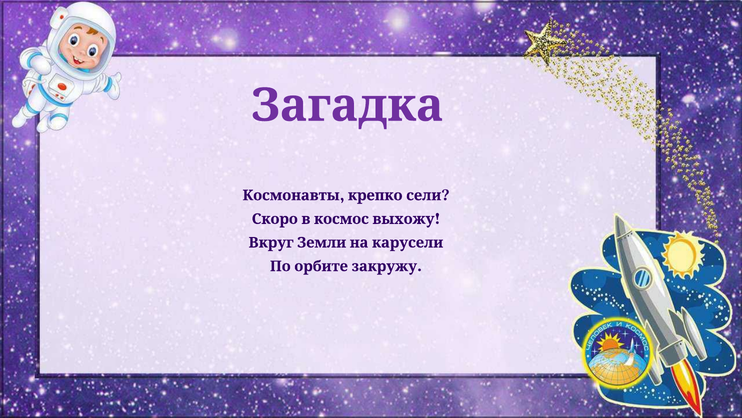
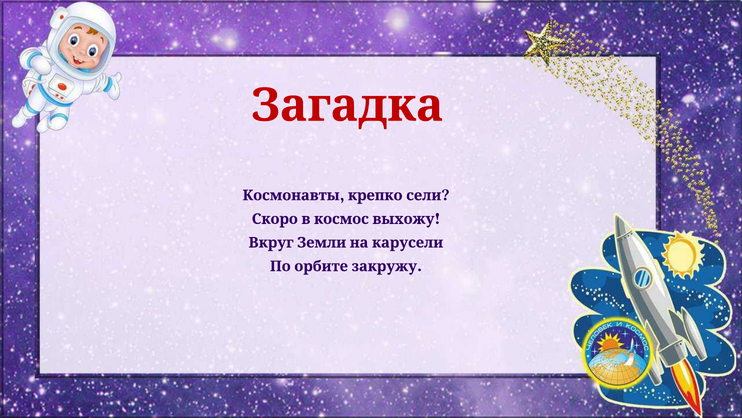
Загадка colour: purple -> red (347, 105)
